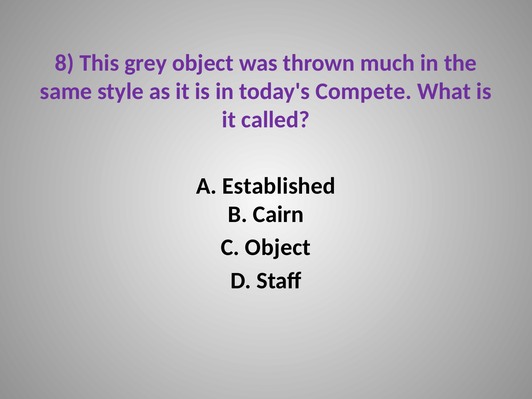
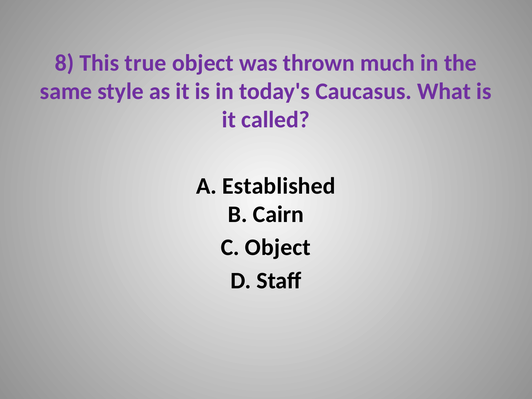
grey: grey -> true (146, 63)
Compete: Compete -> Caucasus (364, 91)
